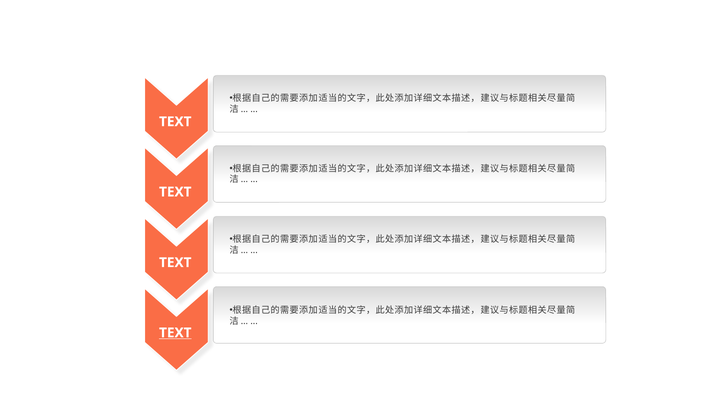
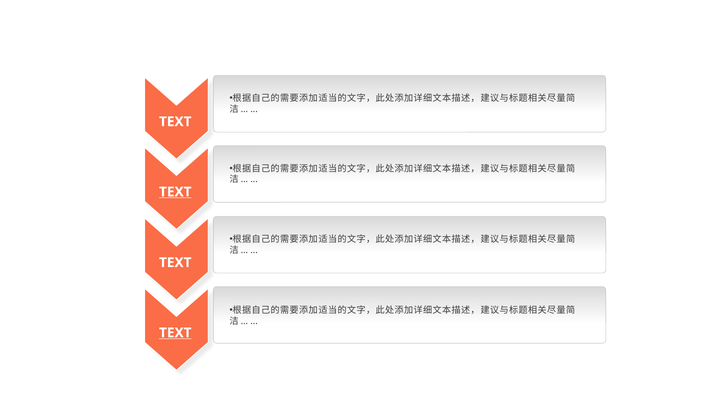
TEXT underline: none -> present (175, 192)
